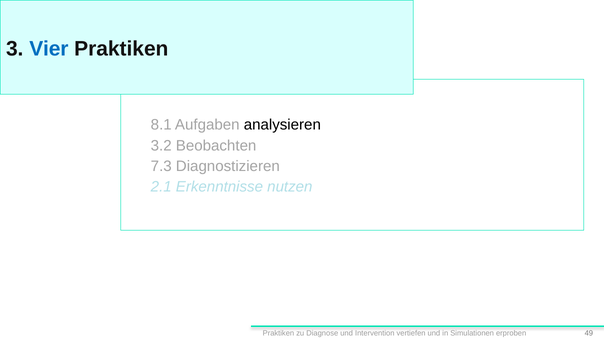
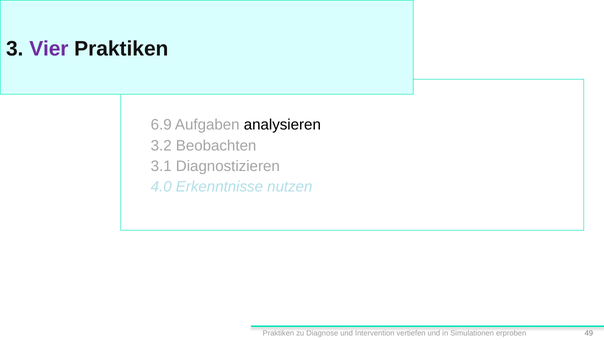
Vier colour: blue -> purple (49, 49)
8.1: 8.1 -> 6.9 (161, 125)
7.3: 7.3 -> 3.1 (161, 166)
2.1: 2.1 -> 4.0 (161, 187)
